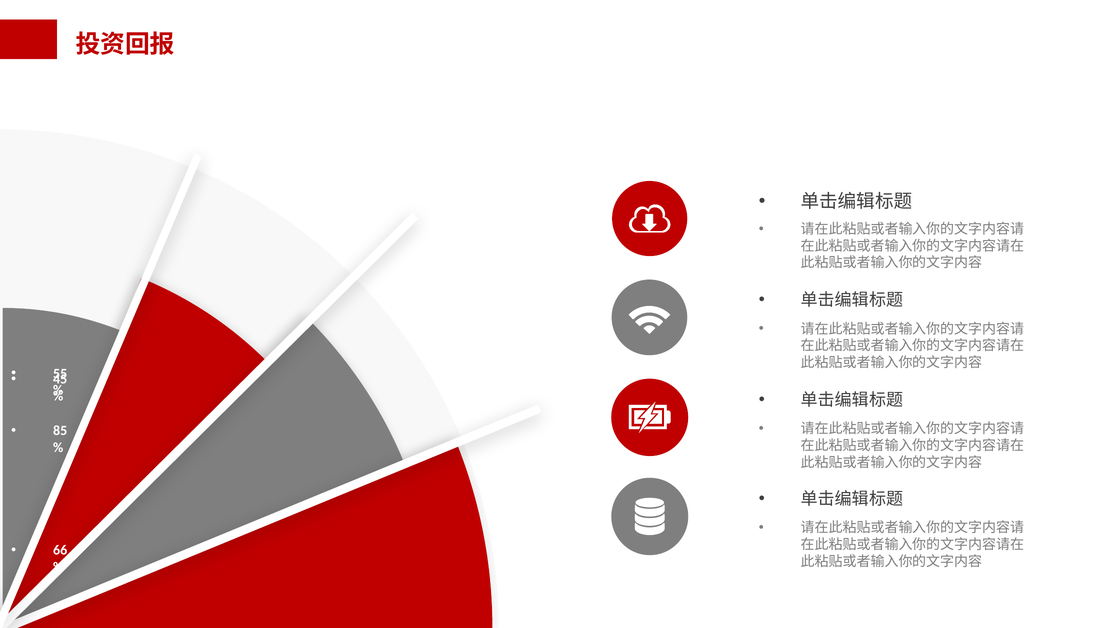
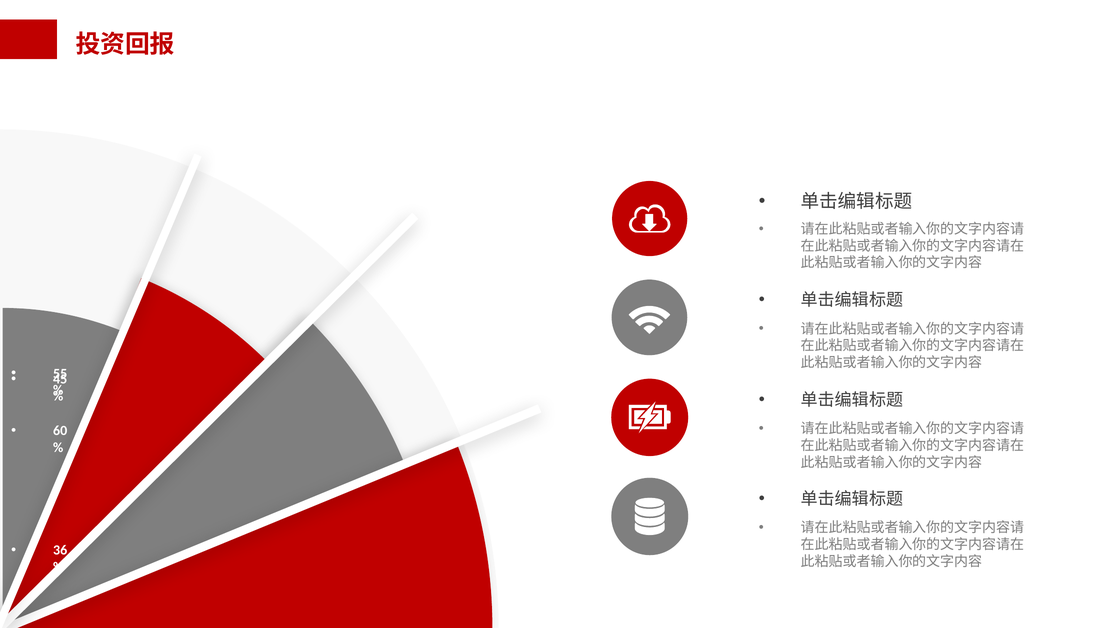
85: 85 -> 60 (60, 431)
66: 66 -> 36 (60, 551)
